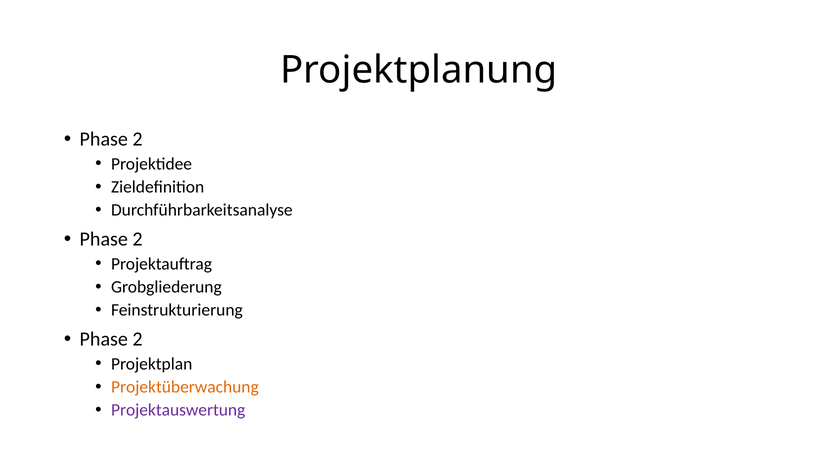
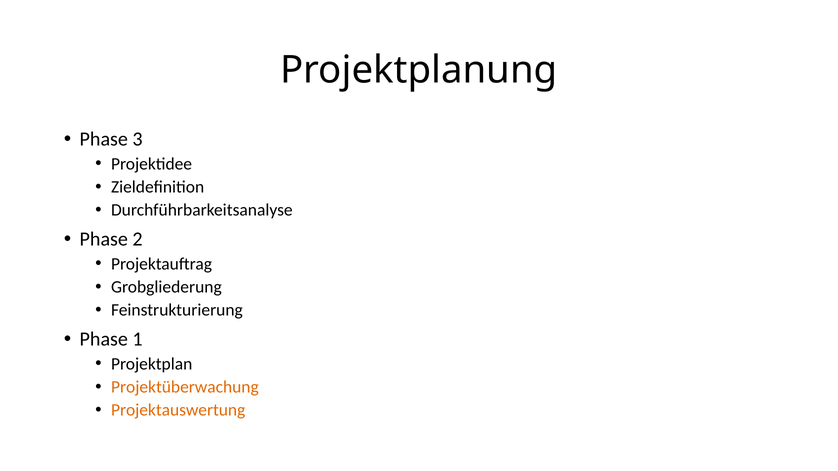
2: 2 -> 3 (138, 139)
2: 2 -> 1 (138, 339)
Projektauswertung colour: purple -> orange (178, 410)
